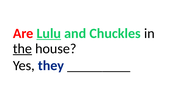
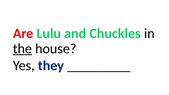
Lulu underline: present -> none (49, 33)
